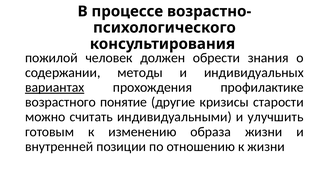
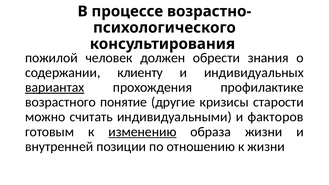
методы: методы -> клиенту (140, 73)
улучшить: улучшить -> факторов (276, 117)
изменению underline: none -> present (142, 132)
